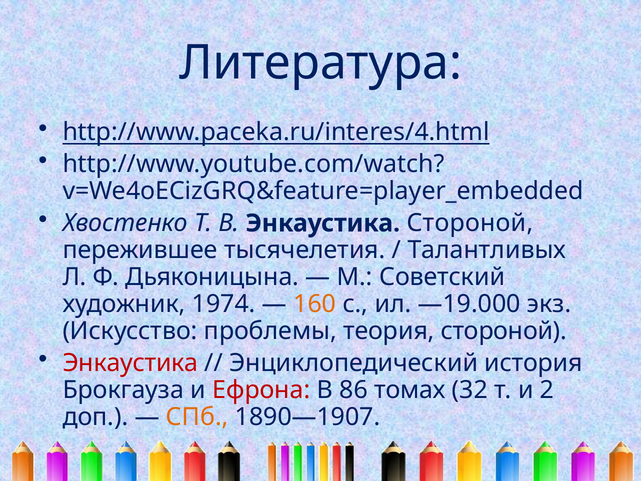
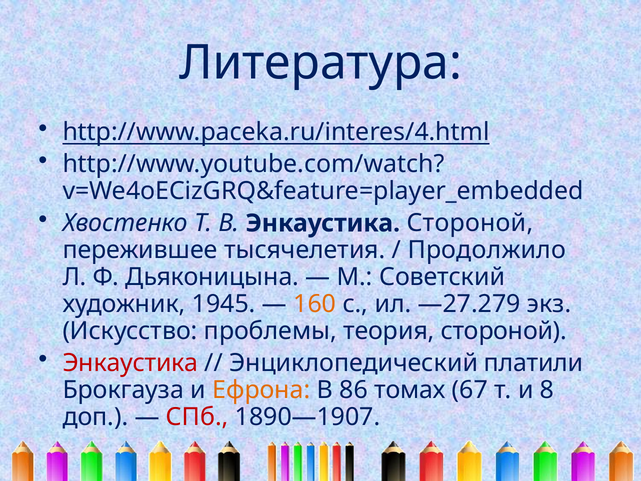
Талантливых: Талантливых -> Продолжило (487, 250)
1974: 1974 -> 1945 (224, 304)
—19.000: —19.000 -> —27.279 (469, 304)
история: история -> платили (534, 363)
Ефрона colour: red -> orange (261, 390)
32: 32 -> 67 (470, 390)
2: 2 -> 8 (547, 390)
СПб colour: orange -> red (197, 417)
